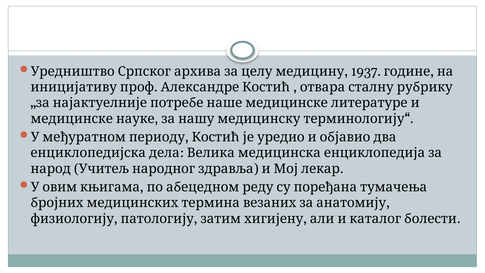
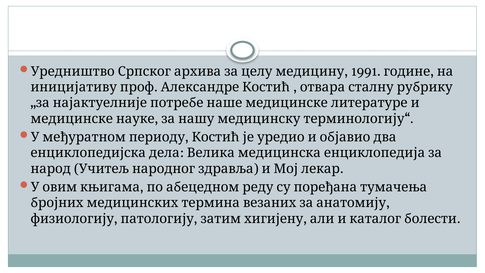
1937: 1937 -> 1991 (366, 71)
